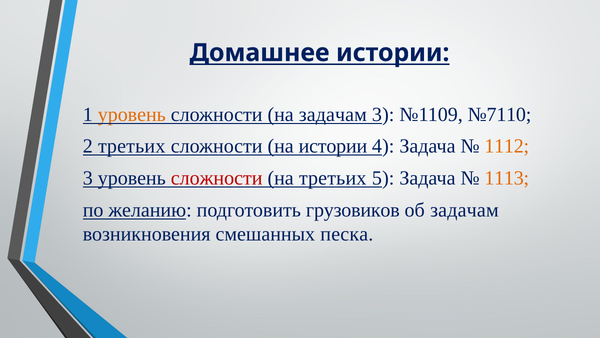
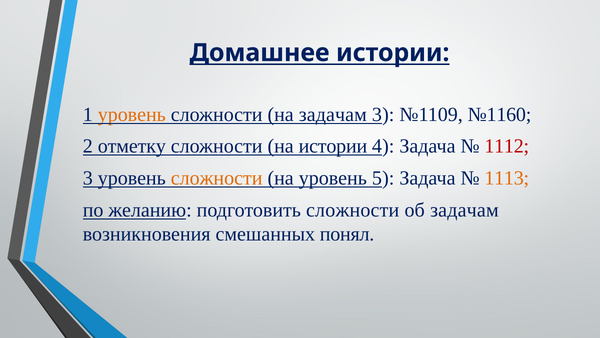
№7110: №7110 -> №1160 (500, 114)
2 третьих: третьих -> отметку (132, 146)
1112 colour: orange -> red (507, 146)
сложности colour: red -> orange (217, 178)
на третьих: третьих -> уровень (333, 178)
подготовить грузовиков: грузовиков -> сложности (353, 210)
песка: песка -> понял (347, 234)
